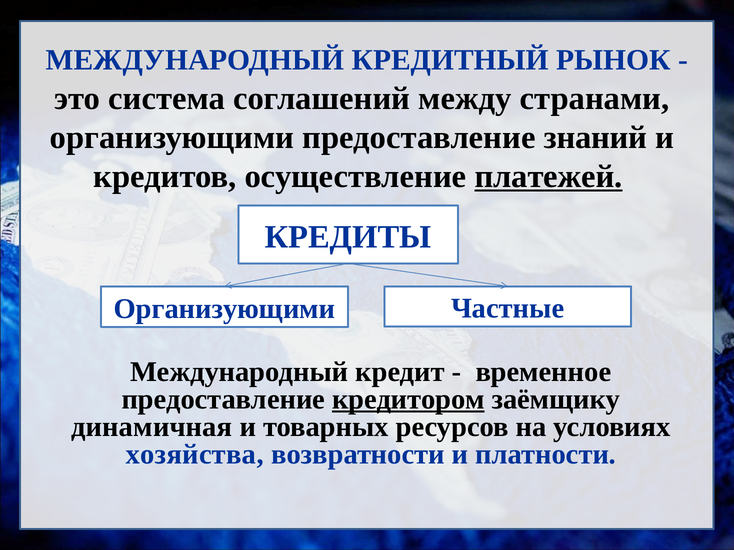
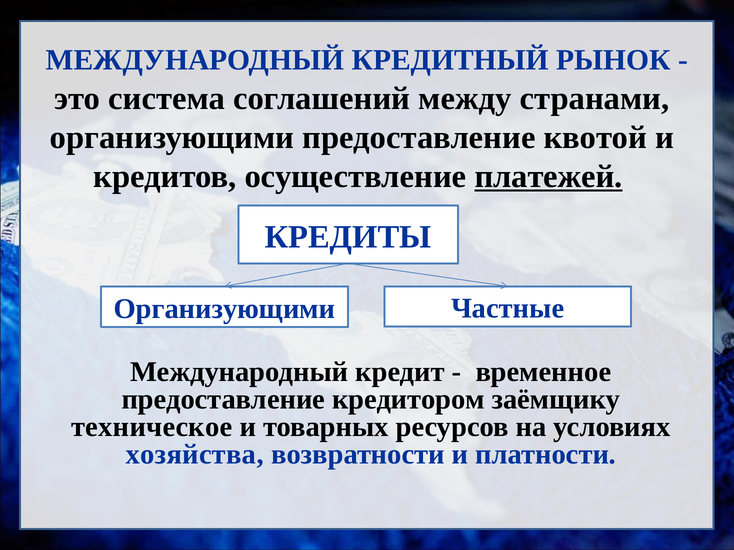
знаний: знаний -> квотой (595, 138)
кредитором underline: present -> none (408, 400)
динамичная: динамичная -> техническое (152, 427)
